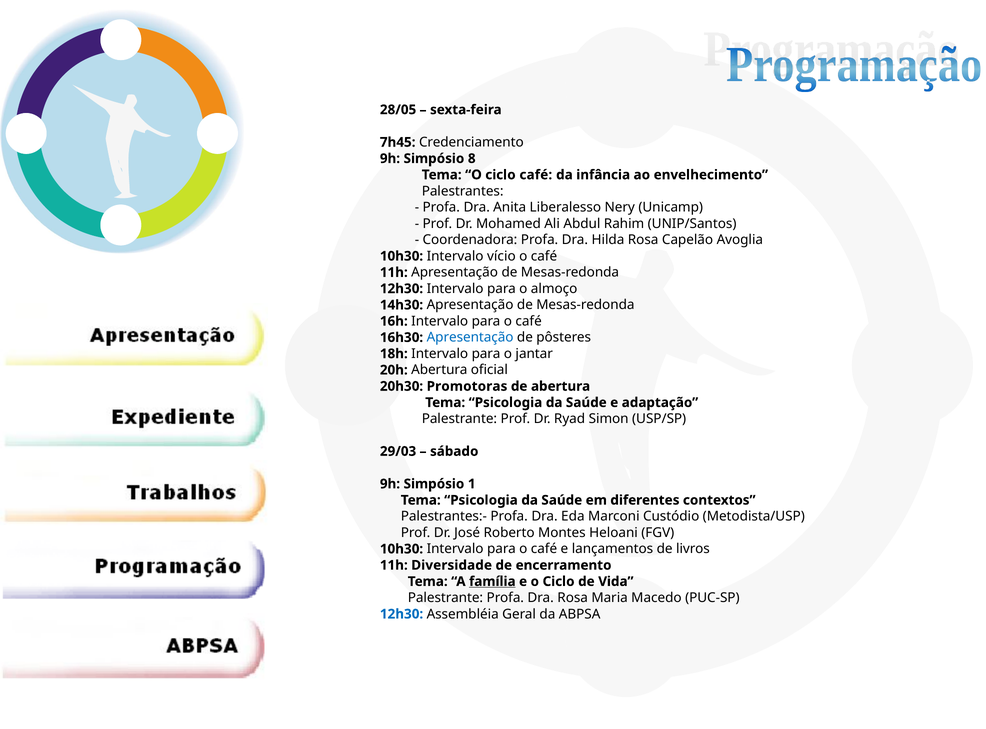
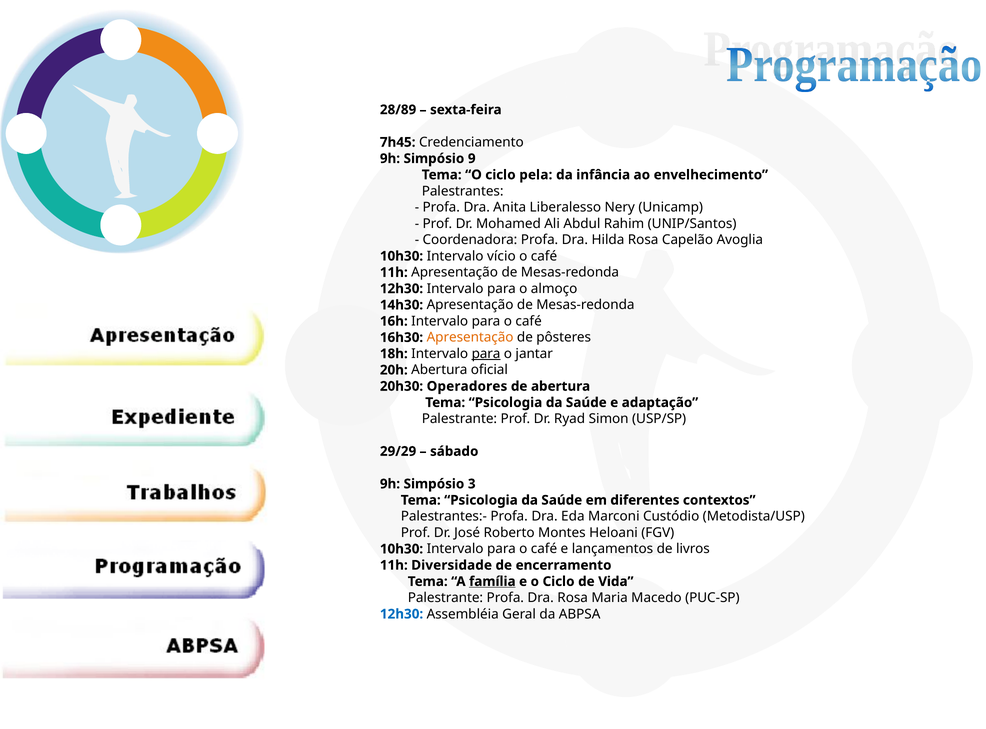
28/05: 28/05 -> 28/89 (398, 110)
8: 8 -> 9 (472, 159)
ciclo café: café -> pela (536, 175)
Apresentação colour: blue -> orange (470, 337)
para underline: none -> present (486, 354)
Promotoras: Promotoras -> Operadores (467, 386)
29/03: 29/03 -> 29/29 (398, 451)
1: 1 -> 3 (472, 484)
